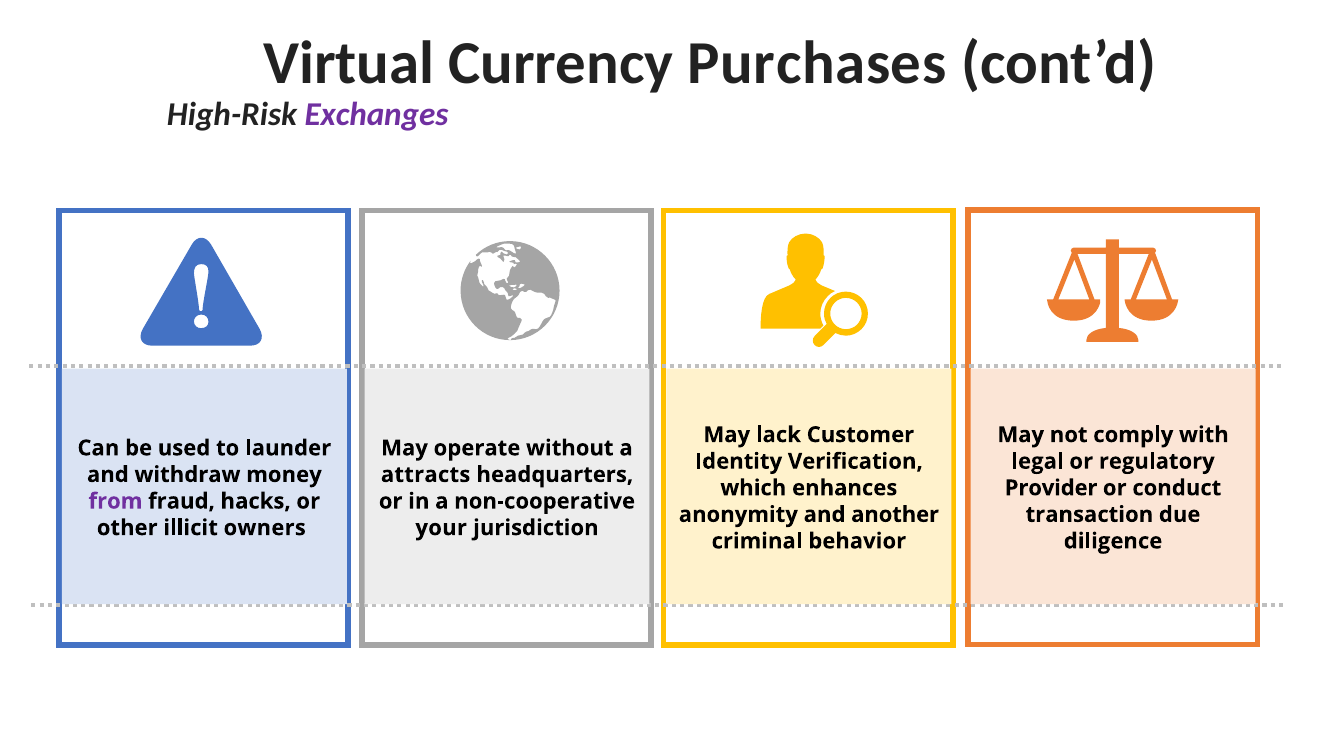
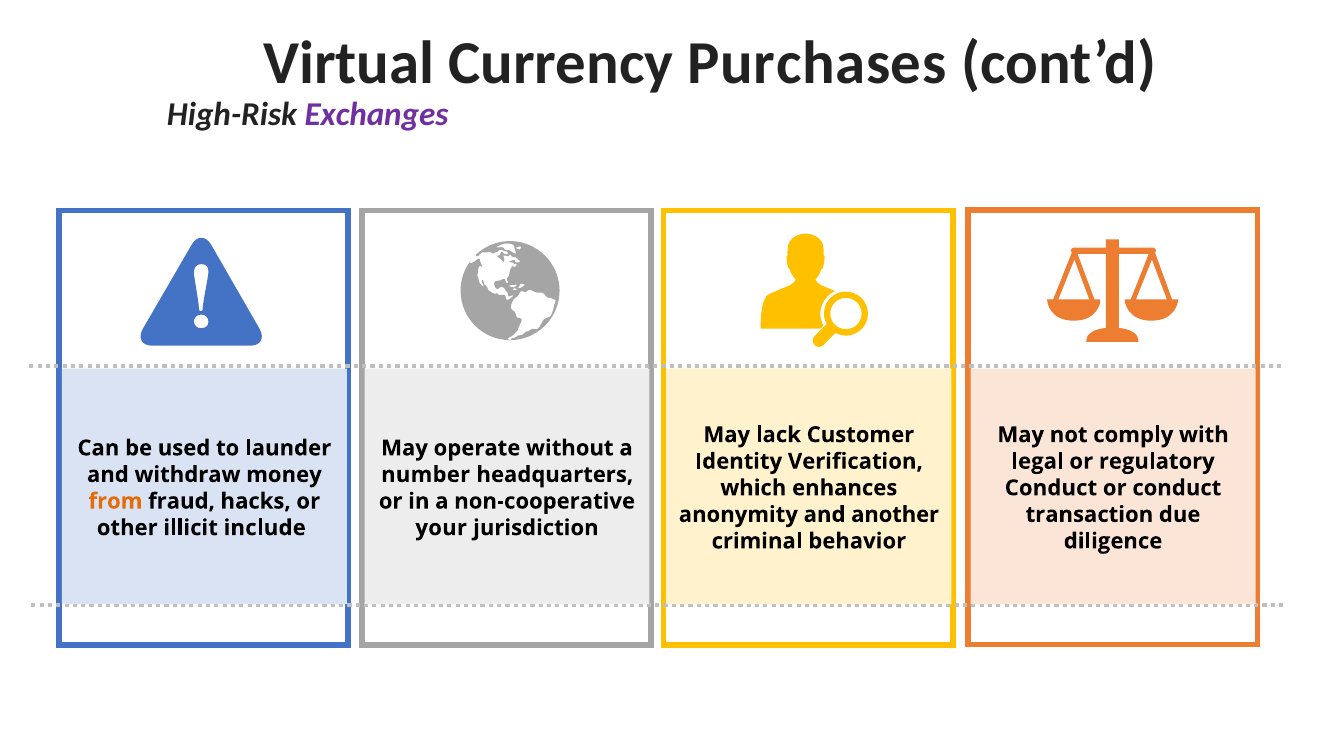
attracts: attracts -> number (426, 474)
Provider: Provider -> Conduct (1051, 488)
from colour: purple -> orange (115, 501)
owners: owners -> include (265, 528)
